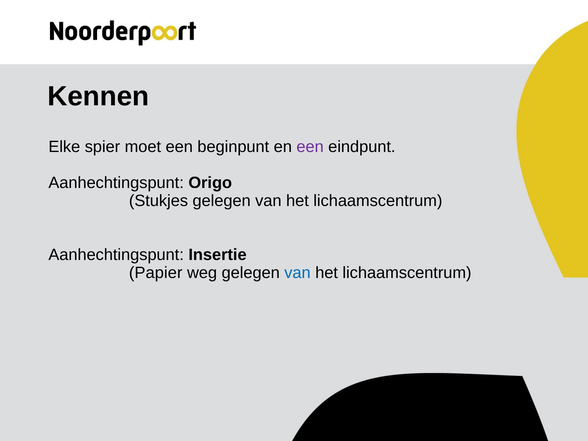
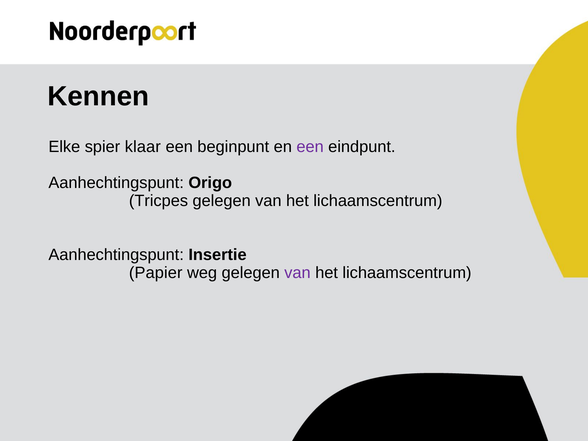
moet: moet -> klaar (143, 147)
Stukjes: Stukjes -> Tricpes (159, 201)
van colour: blue -> purple (297, 273)
